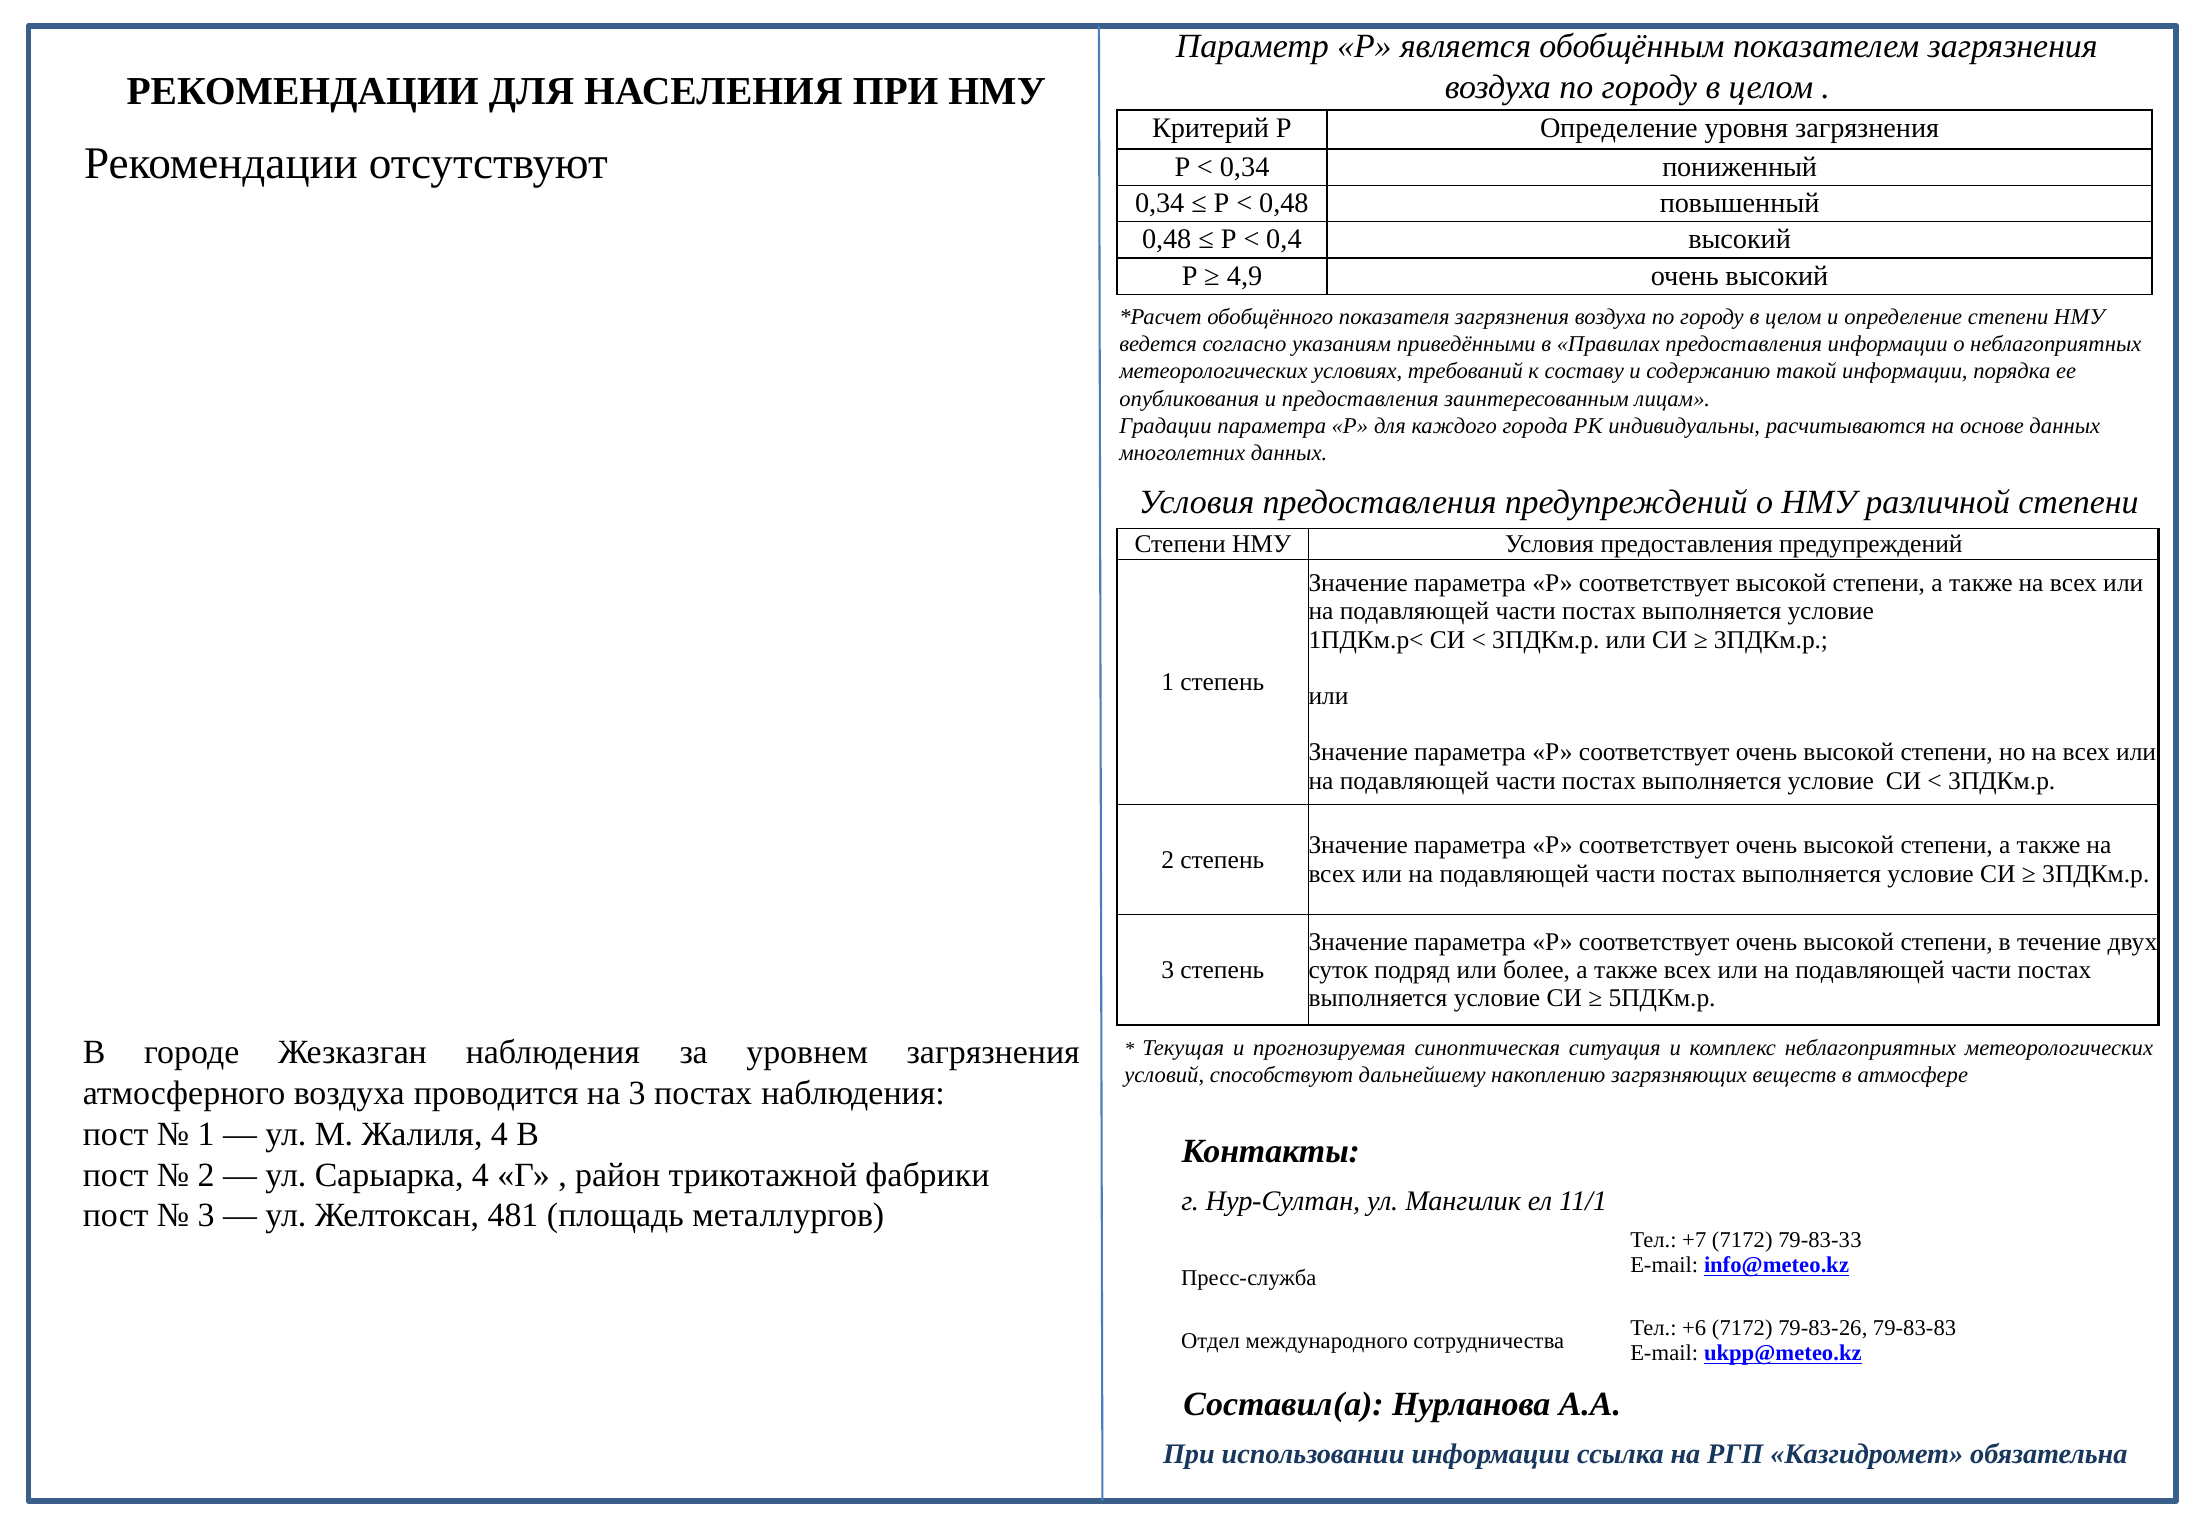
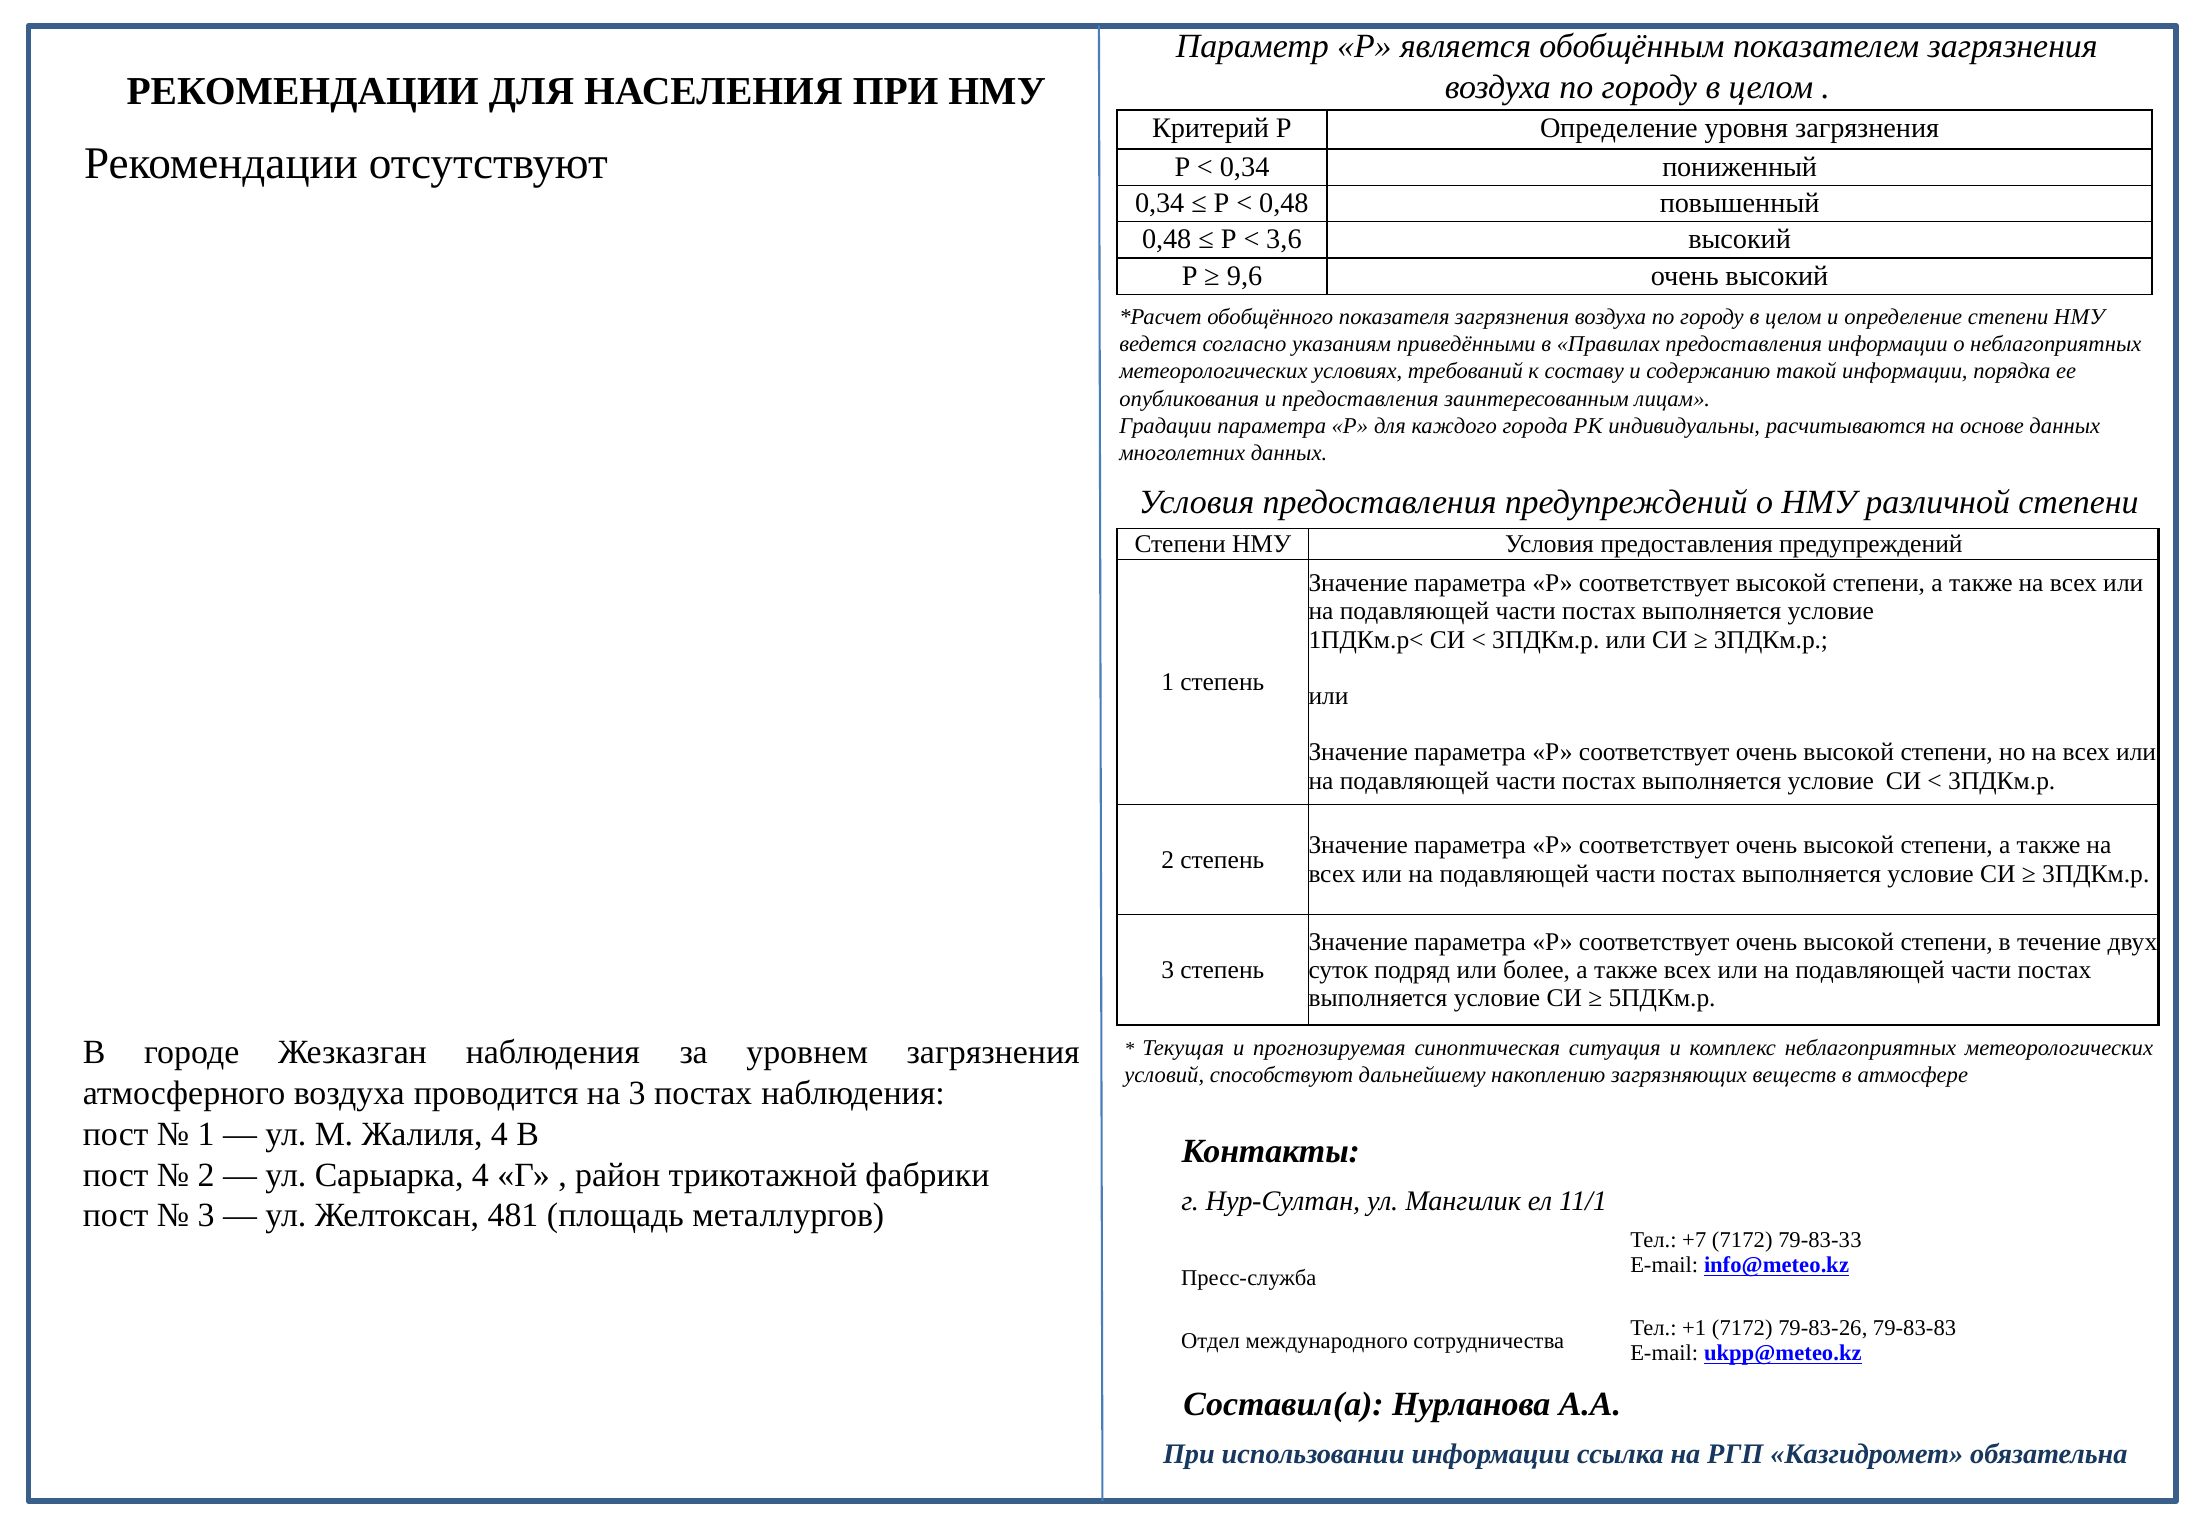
0,4: 0,4 -> 3,6 (1284, 240)
4,9: 4,9 -> 9,6 (1245, 276)
+6: +6 -> +1 (1694, 1328)
